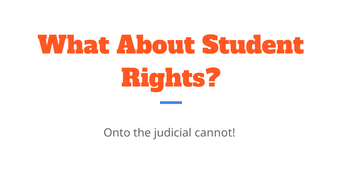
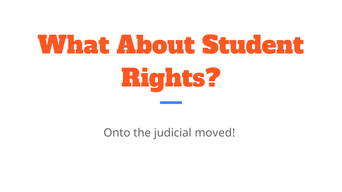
cannot: cannot -> moved (215, 133)
